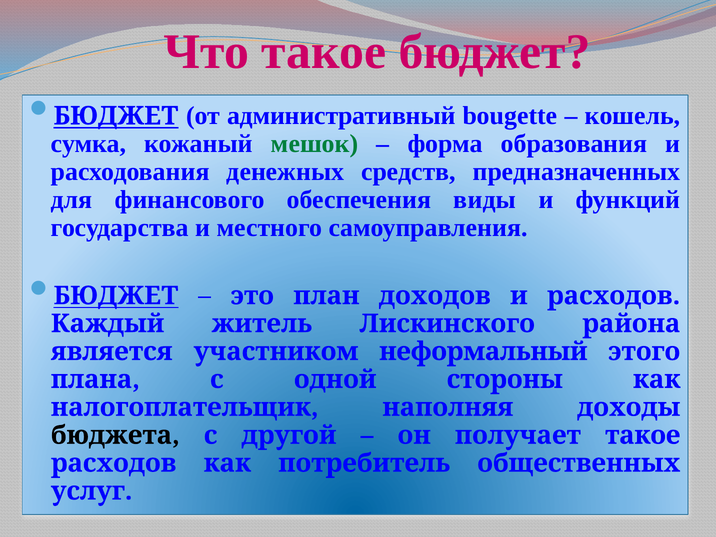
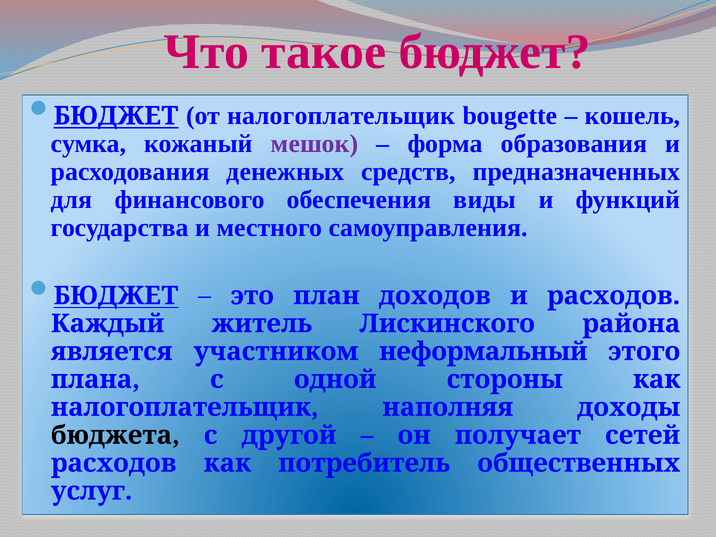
от административный: административный -> налогоплательщик (341, 116)
мешок colour: green -> purple (315, 144)
получает такое: такое -> сетей (643, 435)
